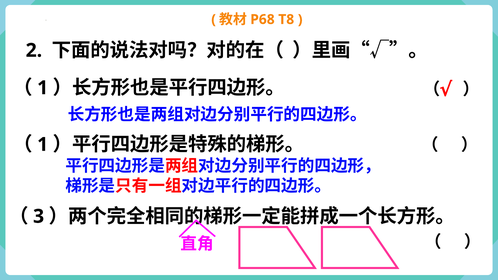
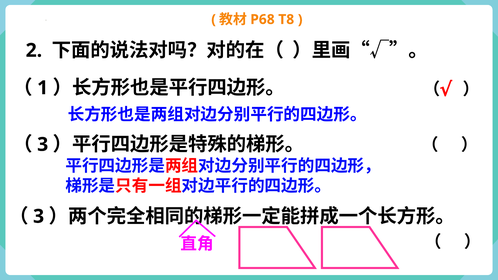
1: 1 -> 3 (43, 145)
